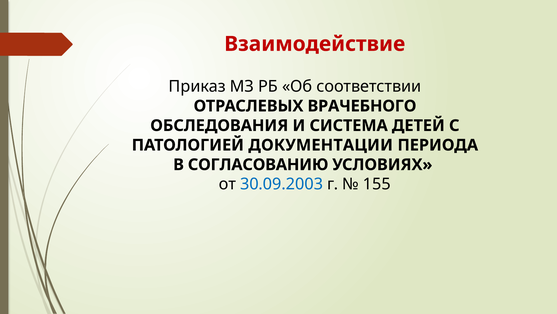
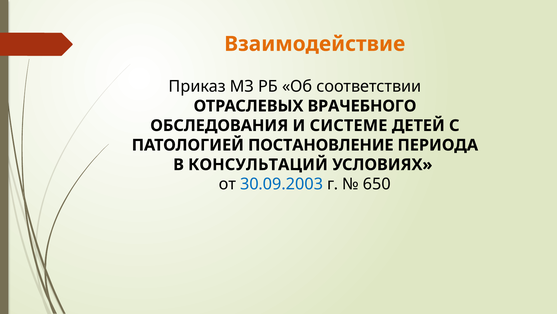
Взаимодействие colour: red -> orange (315, 44)
СИСТЕМА: СИСТЕМА -> СИСТЕМЕ (349, 125)
ДОКУМЕНТАЦИИ: ДОКУМЕНТАЦИИ -> ПОСТАНОВЛЕНИЕ (321, 145)
СОГЛАСОВАНИЮ: СОГЛАСОВАНИЮ -> КОНСУЛЬТАЦИЙ (258, 164)
155: 155 -> 650 (377, 184)
